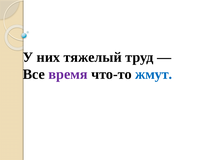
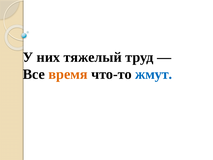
время colour: purple -> orange (68, 74)
